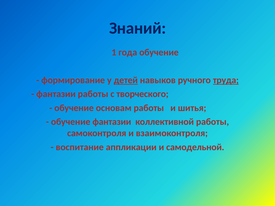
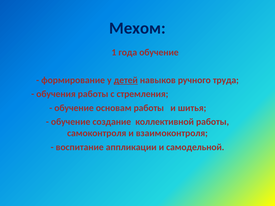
Знаний: Знаний -> Мехом (137, 28)
труда underline: present -> none (226, 80)
фантазии: фантазии -> обучения (56, 94)
творческого: творческого -> стремления (142, 94)
обучение фантазии: фантазии -> создание (112, 122)
